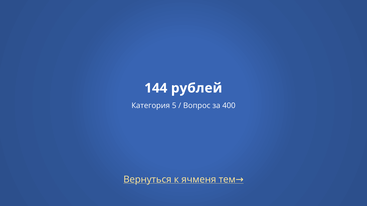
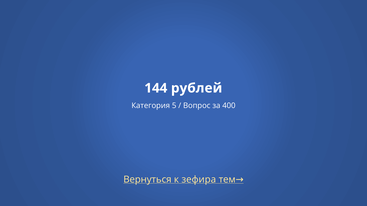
ячменя: ячменя -> зефира (199, 180)
